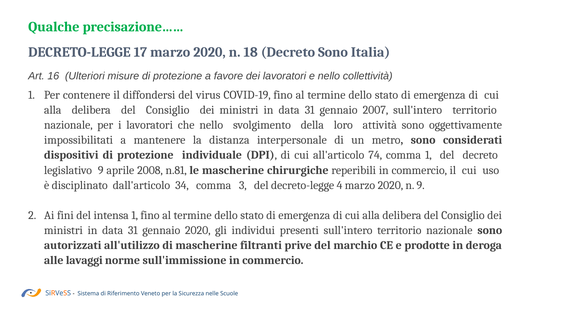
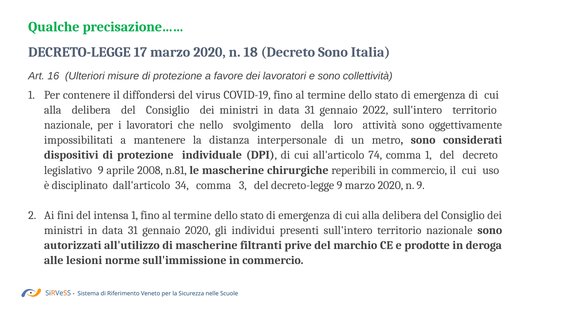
e nello: nello -> sono (329, 76)
2007: 2007 -> 2022 (375, 110)
decreto-legge 4: 4 -> 9 (339, 185)
lavaggi: lavaggi -> lesioni (84, 260)
